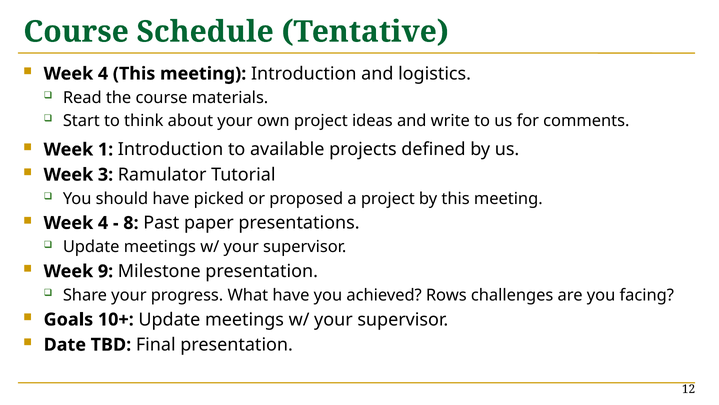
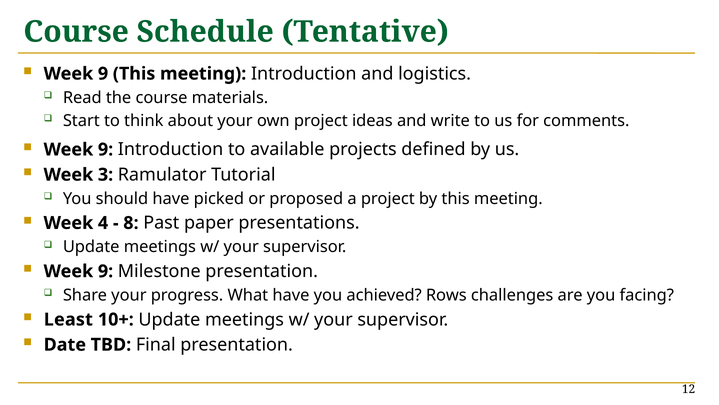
4: 4 -> 9 (103, 74)
1: 1 -> 9 (106, 149)
Goals: Goals -> Least (68, 319)
